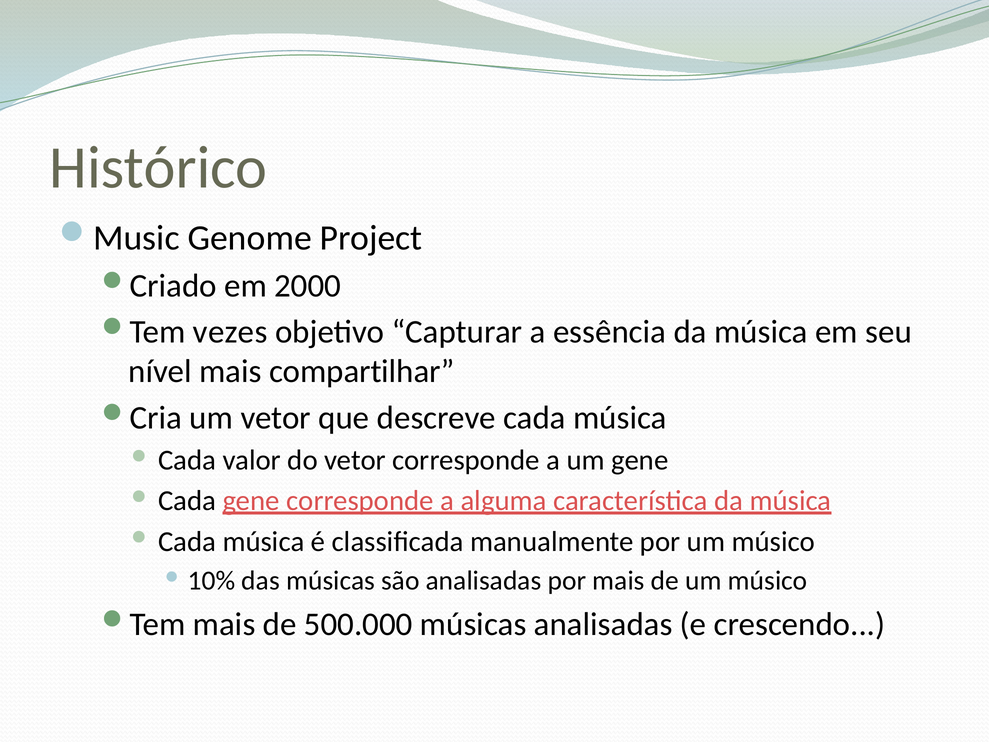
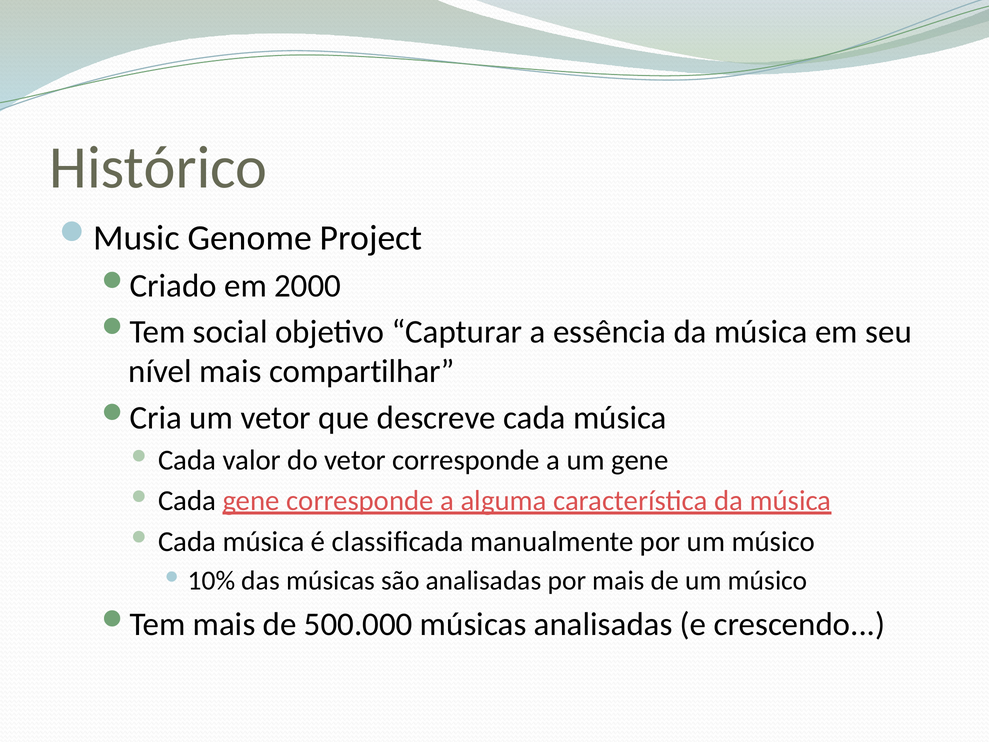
vezes: vezes -> social (230, 332)
